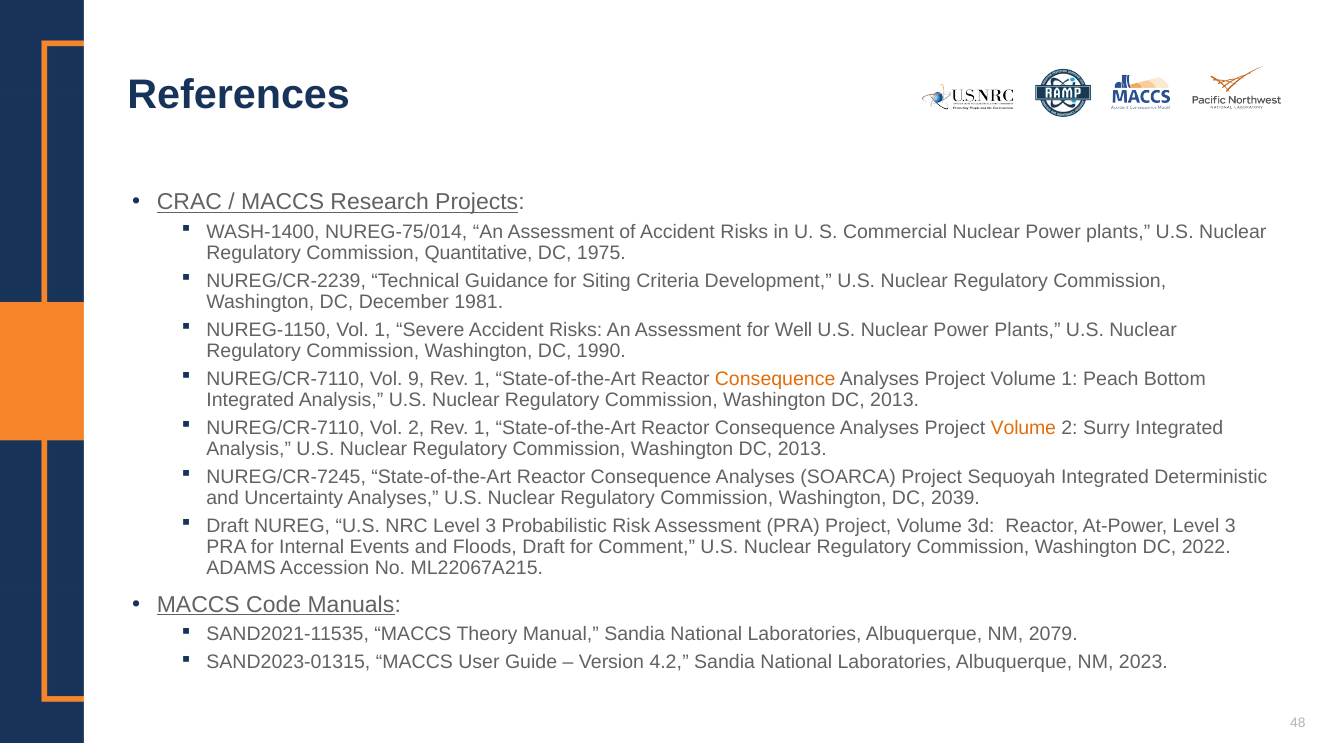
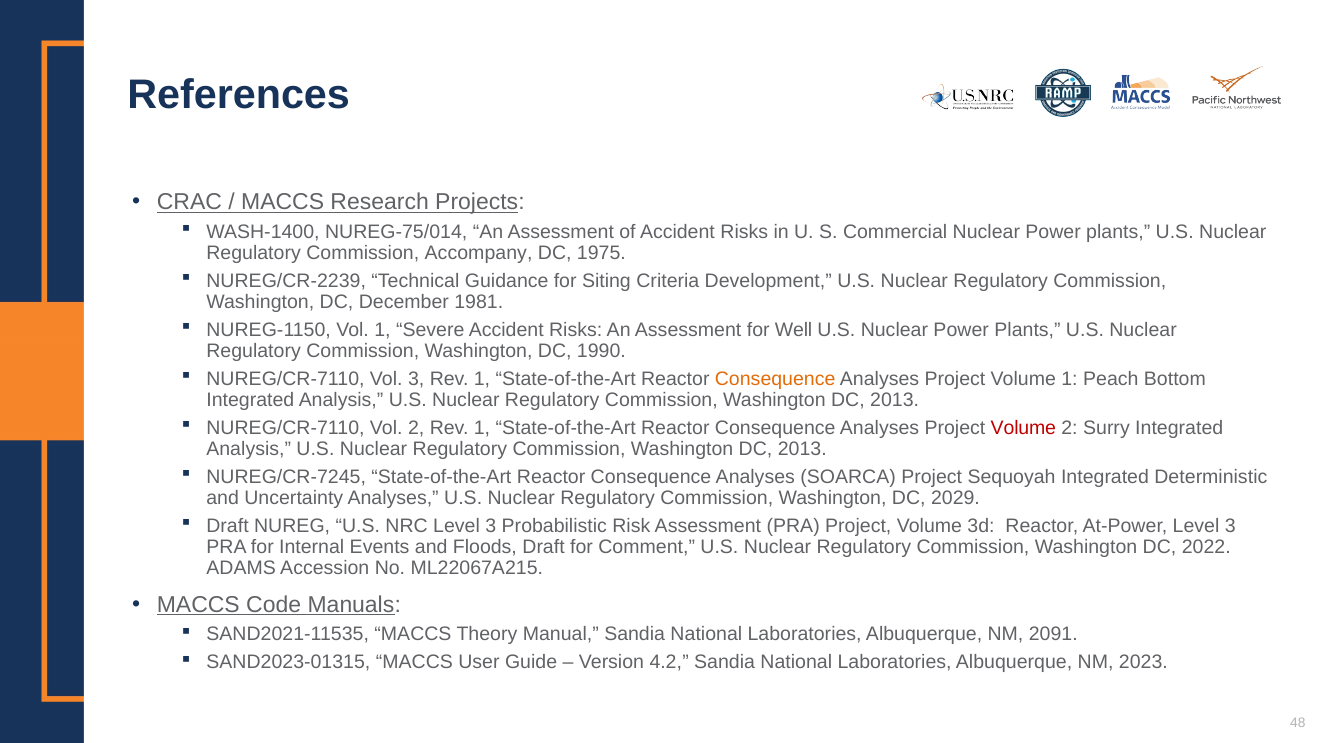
Quantitative: Quantitative -> Accompany (479, 253)
Vol 9: 9 -> 3 (416, 379)
Volume colour: orange -> red (1023, 428)
2039: 2039 -> 2029 (955, 498)
2079: 2079 -> 2091 (1053, 635)
